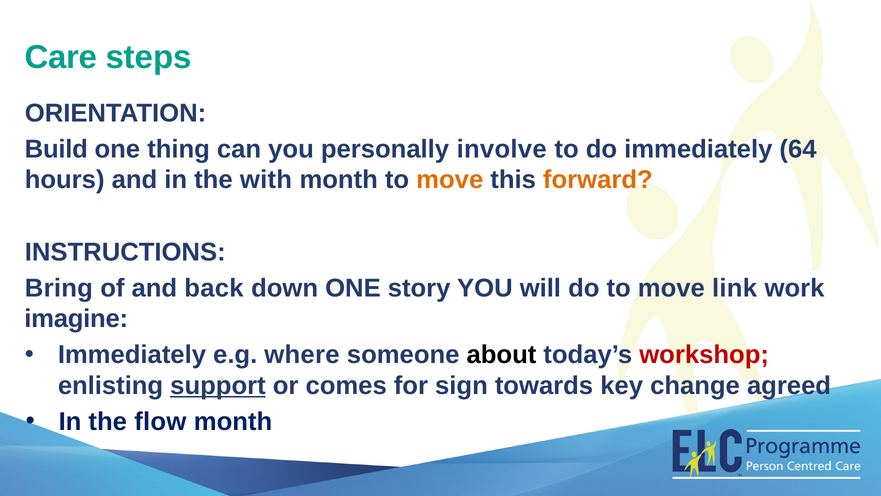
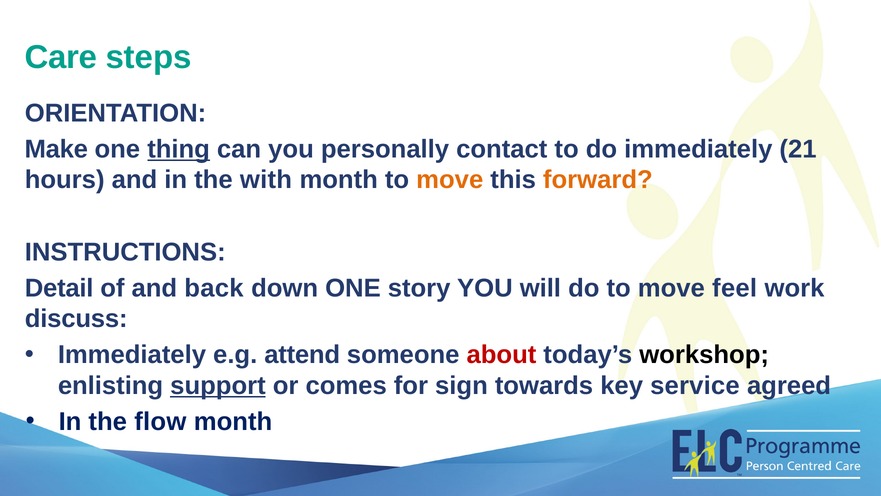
Build: Build -> Make (56, 149)
thing underline: none -> present (179, 149)
involve: involve -> contact (502, 149)
64: 64 -> 21 (798, 149)
Bring: Bring -> Detail (59, 288)
link: link -> feel (735, 288)
imagine: imagine -> discuss (76, 319)
where: where -> attend (302, 355)
about colour: black -> red (501, 355)
workshop colour: red -> black (704, 355)
change: change -> service (695, 386)
